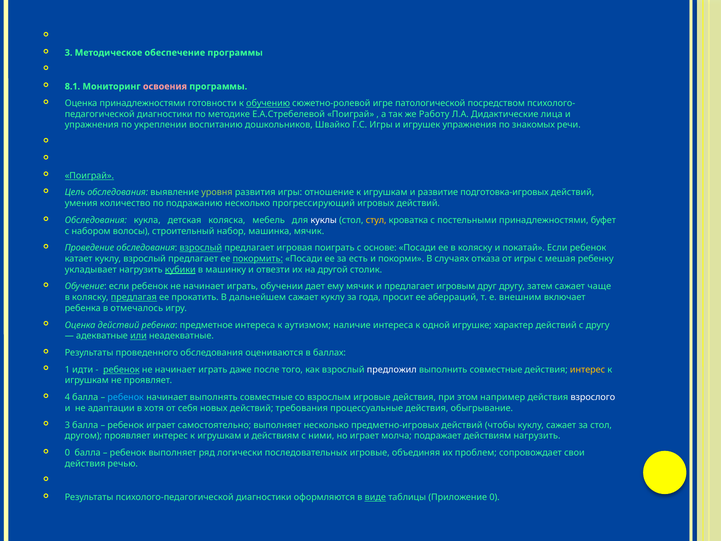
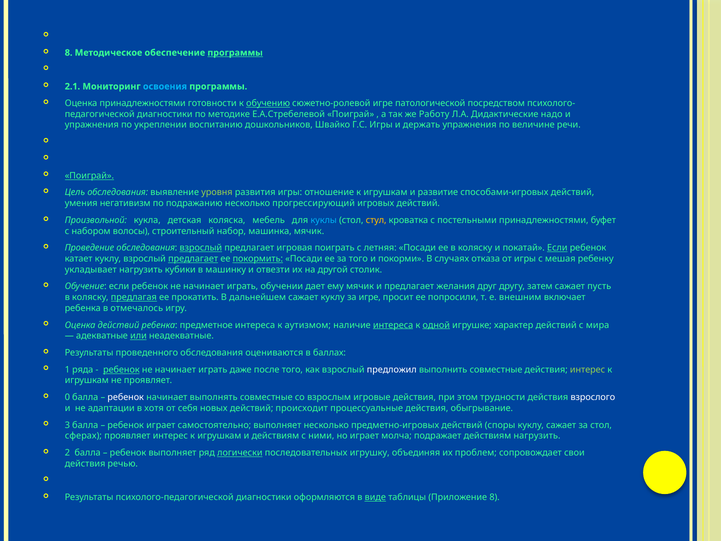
3: 3 -> 8 (69, 53)
программы underline: none -> present (235, 53)
8.1: 8.1 -> 2.1 (72, 86)
освоения colour: pink -> light blue (165, 86)
лица: лица -> надо (552, 114)
игрушек: игрушек -> держать (421, 125)
знакомых: знакомых -> величине (533, 125)
подготовка-игровых: подготовка-игровых -> способами-игровых (504, 192)
количество: количество -> негативизм (125, 203)
Обследования: Обследования -> Произвольной (96, 220)
куклы colour: white -> light blue (324, 220)
основе: основе -> летняя (380, 248)
Если underline: none -> present (557, 248)
предлагает underline: none -> present (193, 259)
за есть: есть -> того (358, 259)
кубики underline: present -> none (180, 269)
игровым: игровым -> желания (456, 286)
чаще: чаще -> пусть (599, 286)
за года: года -> игре (370, 297)
аберраций: аберраций -> попросили (453, 297)
интереса underline: none -> present (393, 325)
одной underline: none -> present (436, 325)
с другу: другу -> мира (598, 325)
идти: идти -> ряда (83, 369)
интерес colour: yellow -> light green (588, 369)
4: 4 -> 0 (67, 397)
ребенок colour: light blue -> white (126, 397)
например: например -> трудности (503, 397)
требования: требования -> происходит (302, 408)
чтобы: чтобы -> споры (500, 425)
другом: другом -> сферах (83, 436)
0: 0 -> 2 (67, 453)
логически underline: none -> present (240, 453)
последовательных игровые: игровые -> игрушку (370, 453)
Приложение 0: 0 -> 8 (495, 497)
